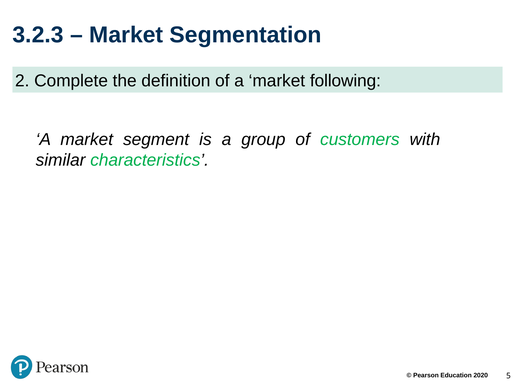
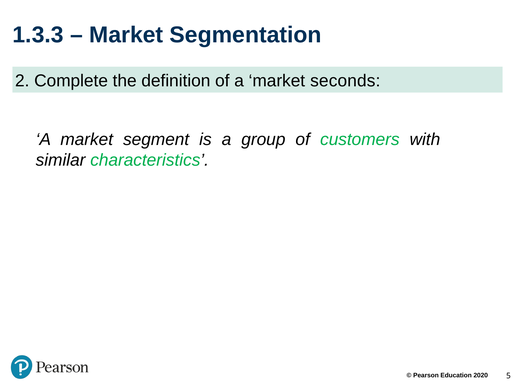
3.2.3: 3.2.3 -> 1.3.3 (38, 35)
following: following -> seconds (345, 81)
